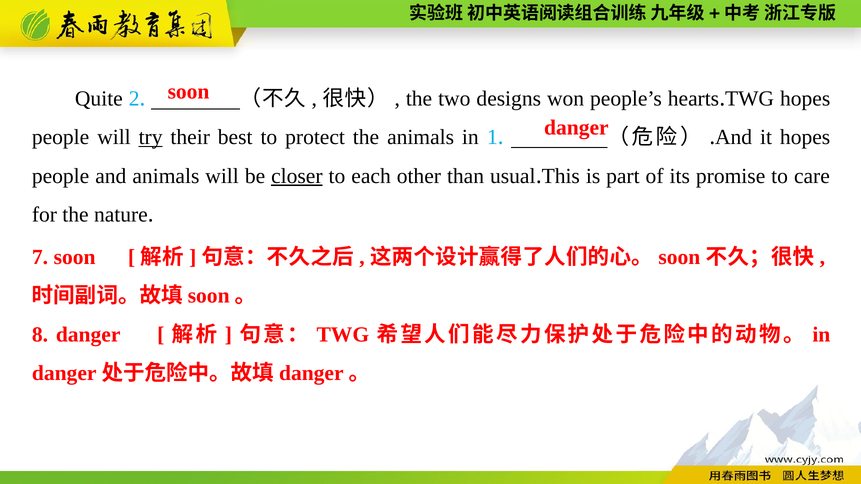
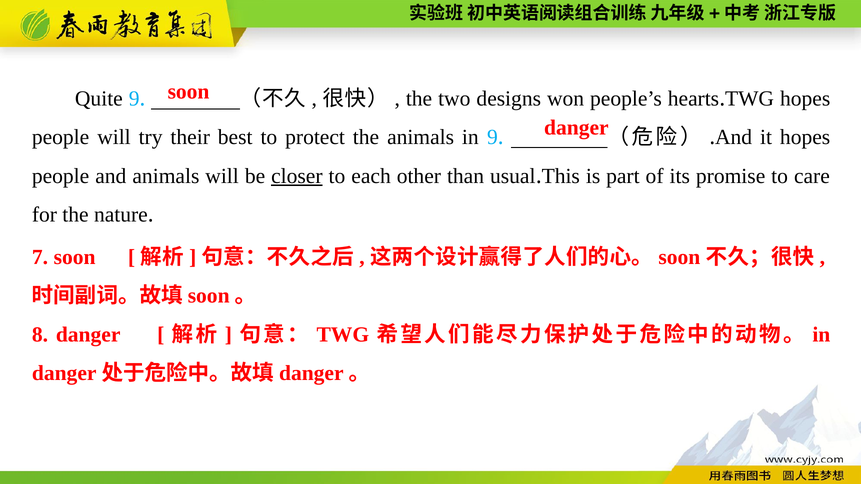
Quite 2: 2 -> 9 (134, 99)
try underline: present -> none (151, 137)
in 1: 1 -> 9 (492, 137)
